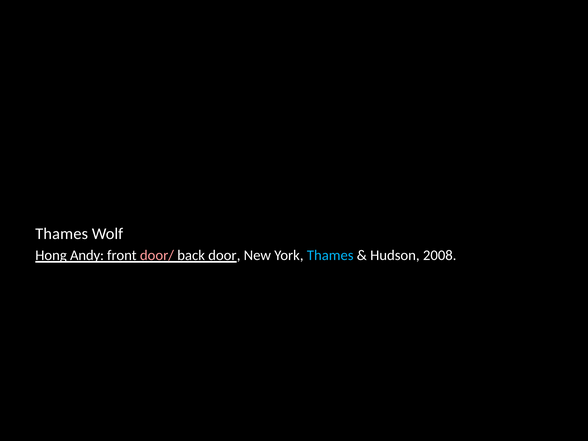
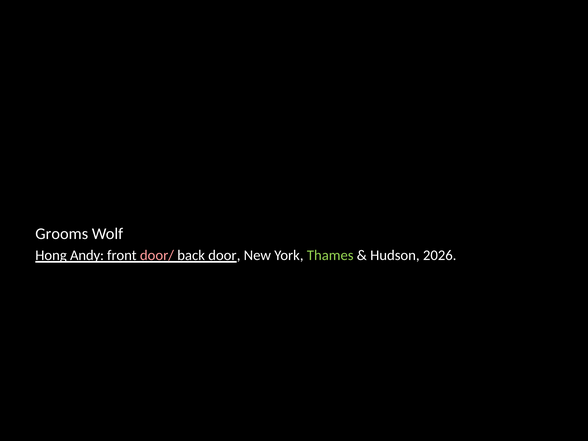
Thames: Thames -> Grooms (62, 234)
Thames colour: light blue -> light green (330, 255)
2008: 2008 -> 2026 (440, 255)
